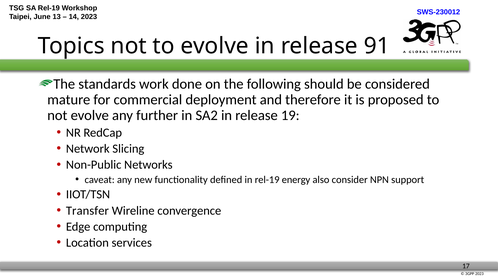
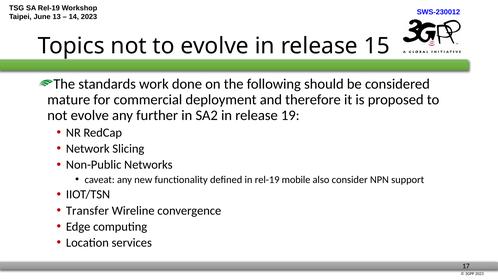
91: 91 -> 15 (377, 46)
energy: energy -> mobile (296, 180)
